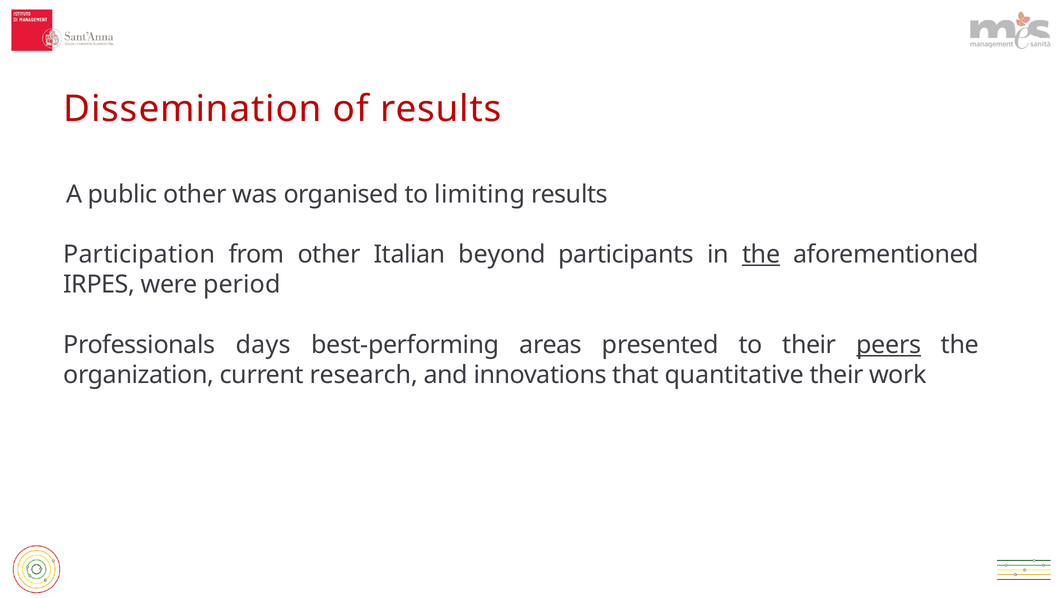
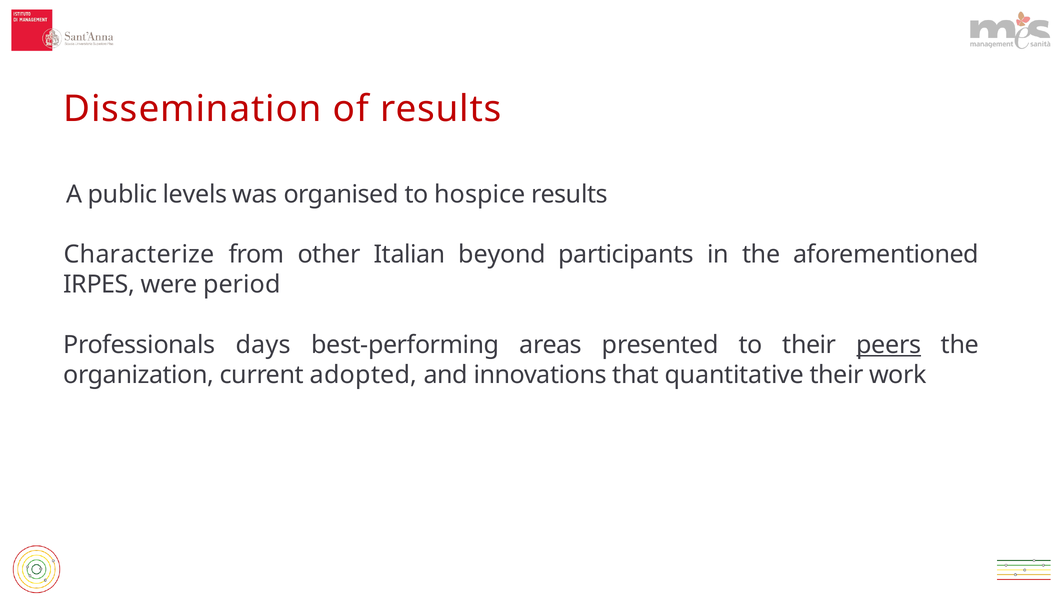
public other: other -> levels (195, 194)
limiting: limiting -> hospice (480, 194)
Participation: Participation -> Characterize (139, 255)
the underline: present -> none (761, 255)
research: research -> adopted (364, 375)
